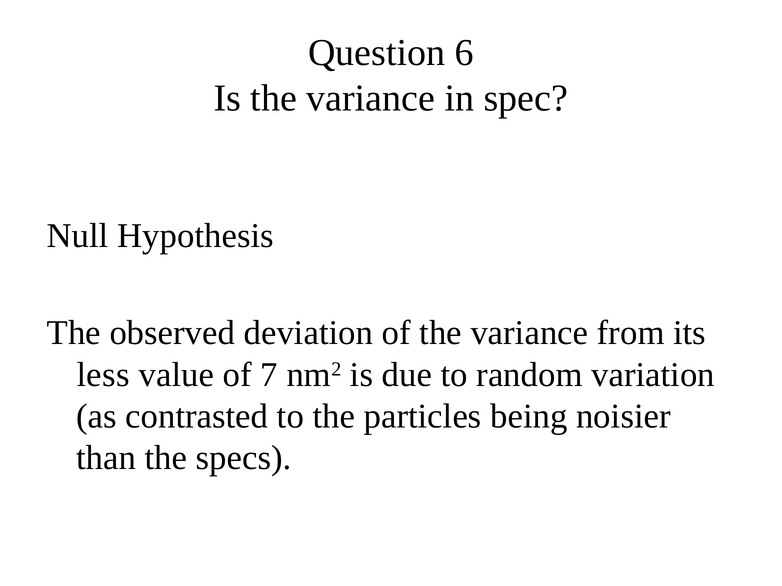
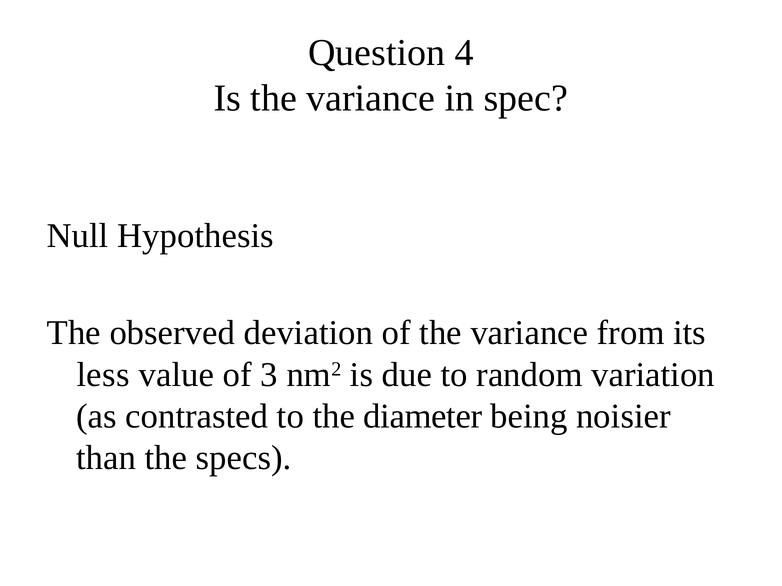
6: 6 -> 4 (464, 53)
7: 7 -> 3 (269, 375)
particles: particles -> diameter (423, 417)
